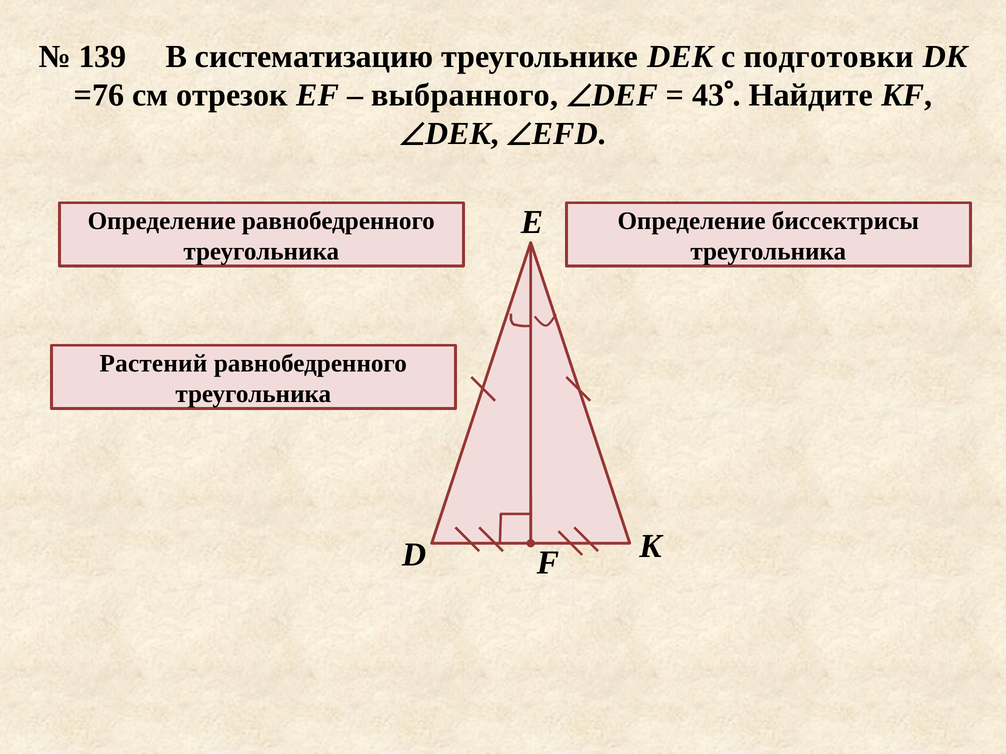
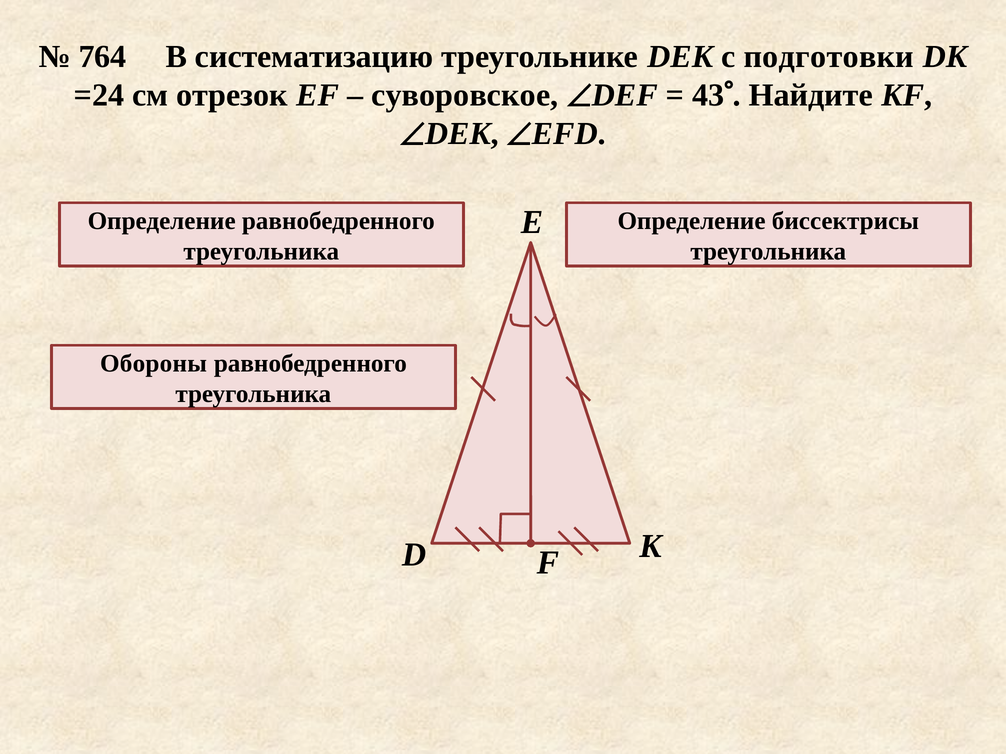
139: 139 -> 764 (102, 57)
=76: =76 -> =24 (99, 95)
выбранного: выбранного -> суворовское (465, 95)
Растений: Растений -> Обороны (153, 364)
